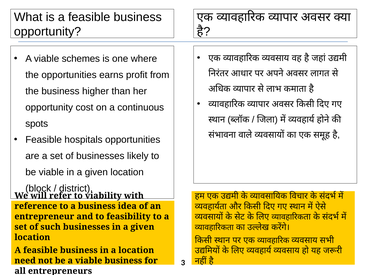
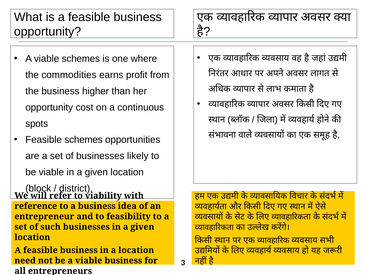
the opportunities: opportunities -> commodities (69, 75)
Feasible hospitals: hospitals -> schemes (84, 140)
